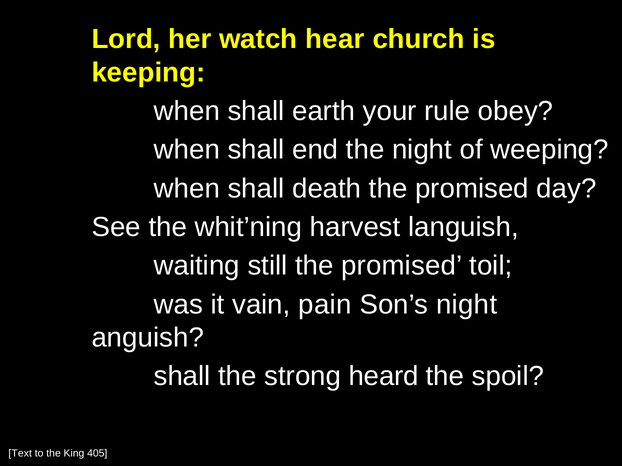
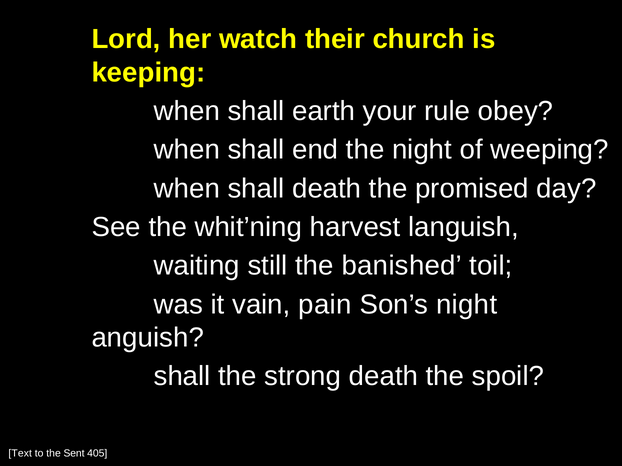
hear: hear -> their (335, 39)
still the promised: promised -> banished (402, 266)
strong heard: heard -> death (384, 377)
King: King -> Sent (74, 454)
